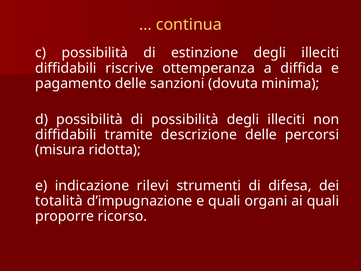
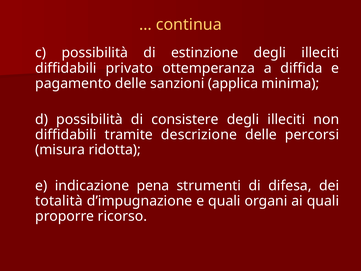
riscrive: riscrive -> privato (129, 68)
dovuta: dovuta -> applica (233, 83)
di possibilità: possibilità -> consistere (185, 119)
rilevi: rilevi -> pena (153, 186)
